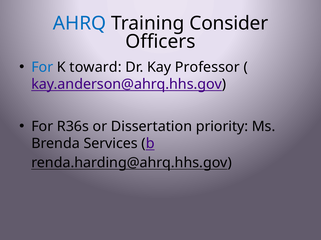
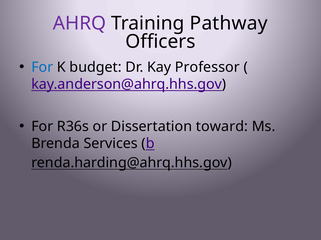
AHRQ colour: blue -> purple (80, 23)
Consider: Consider -> Pathway (229, 23)
toward: toward -> budget (96, 67)
priority: priority -> toward (222, 127)
